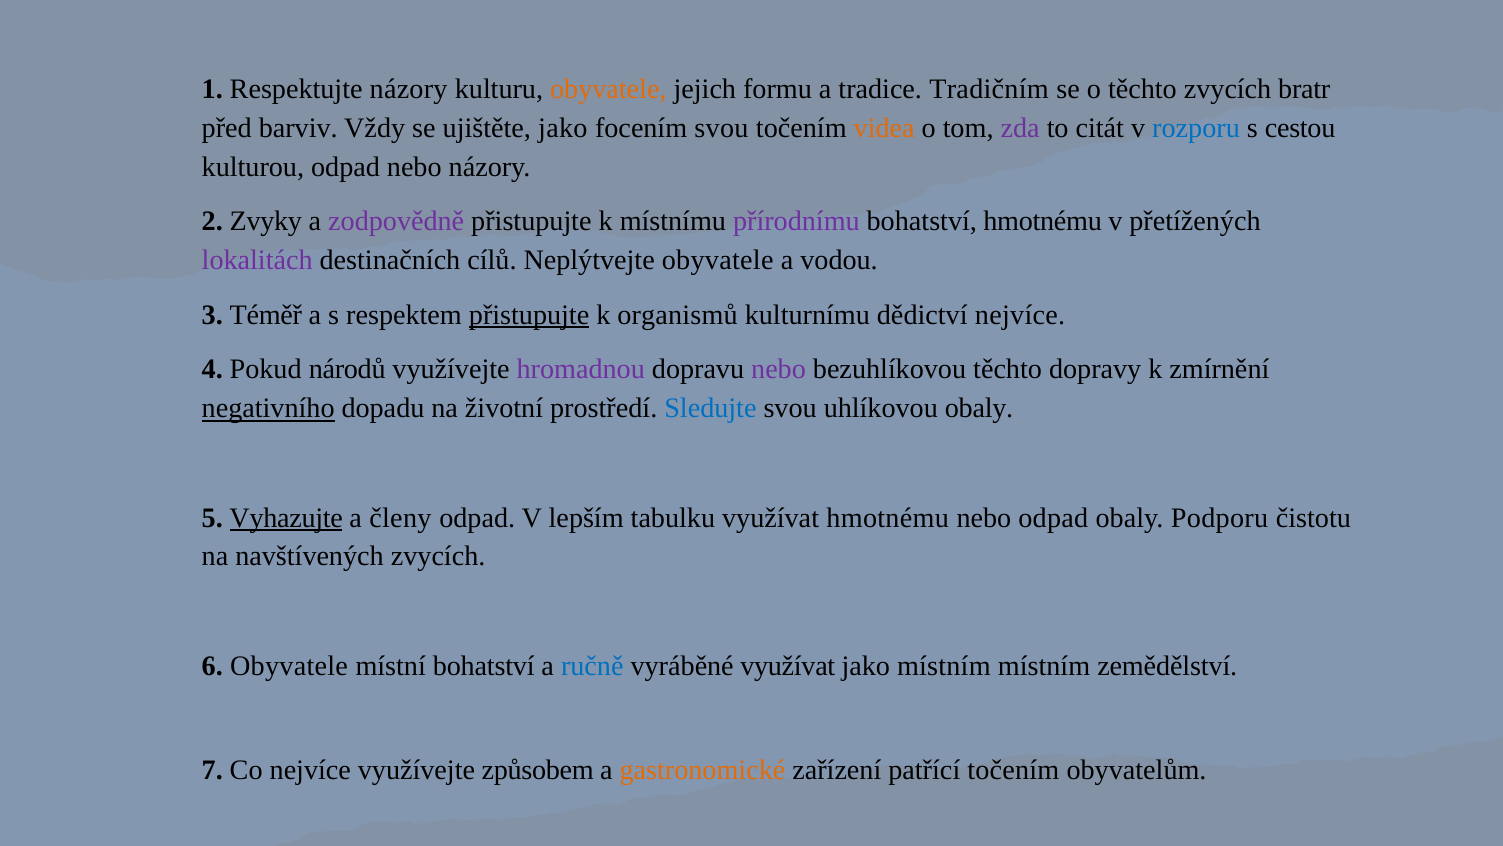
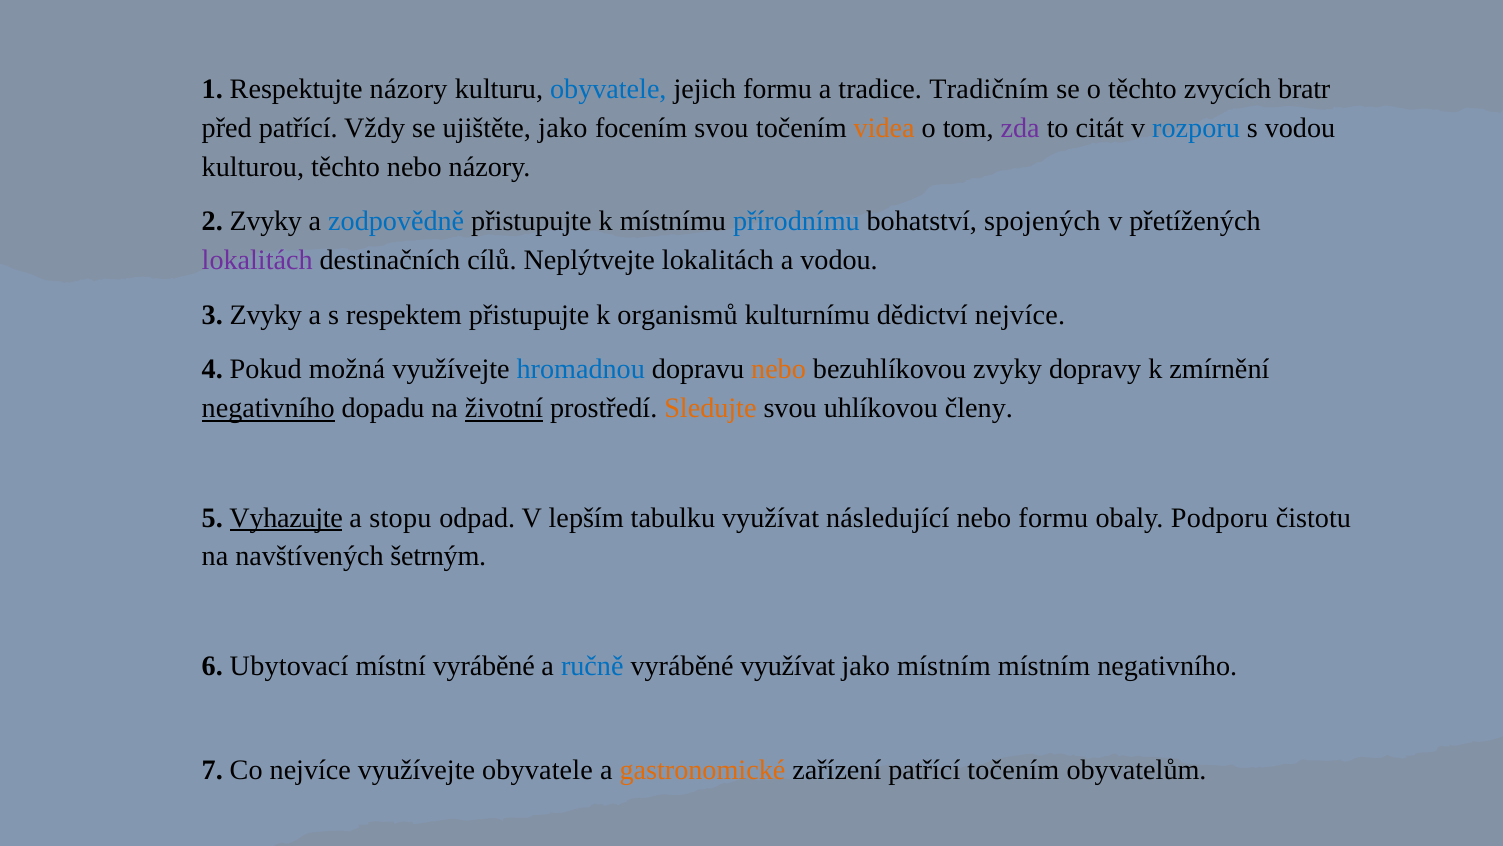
obyvatele colour: orange -> blue (608, 89)
před barviv: barviv -> patřící (298, 128)
s cestou: cestou -> vodou (1300, 128)
kulturou odpad: odpad -> těchto (346, 167)
zodpovědně colour: purple -> blue (396, 221)
přírodnímu colour: purple -> blue (796, 221)
bohatství hmotnému: hmotnému -> spojených (1042, 221)
Neplýtvejte obyvatele: obyvatele -> lokalitách (718, 260)
3 Téměř: Téměř -> Zvyky (266, 315)
přistupujte underline: present -> none (529, 315)
národů: národů -> možná (347, 369)
hromadnou colour: purple -> blue (581, 369)
nebo colour: purple -> orange (779, 369)
bezuhlíkovou těchto: těchto -> zvyky (1008, 369)
životní underline: none -> present (504, 408)
Sledujte colour: blue -> orange (710, 408)
uhlíkovou obaly: obaly -> členy (979, 408)
členy: členy -> stopu (400, 517)
využívat hmotnému: hmotnému -> následující (888, 517)
nebo odpad: odpad -> formu (1053, 517)
navštívených zvycích: zvycích -> šetrným (438, 556)
6 Obyvatele: Obyvatele -> Ubytovací (289, 665)
místní bohatství: bohatství -> vyráběné (484, 665)
místním zemědělství: zemědělství -> negativního (1167, 665)
využívejte způsobem: způsobem -> obyvatele (537, 769)
